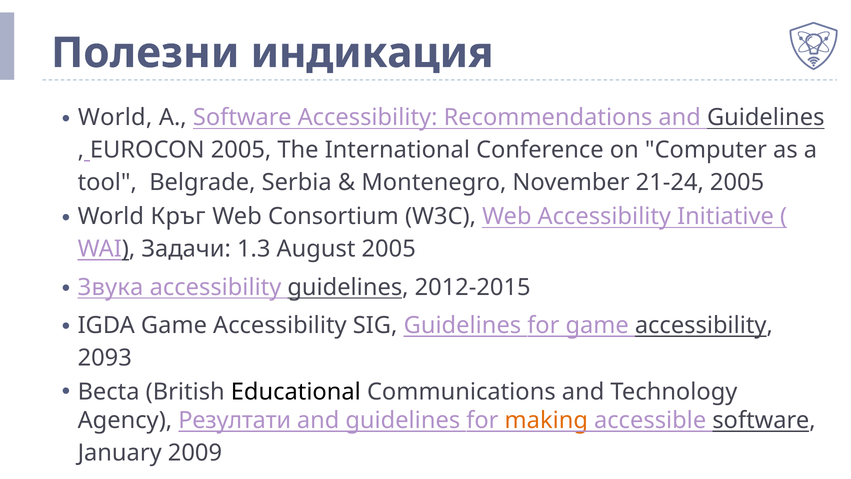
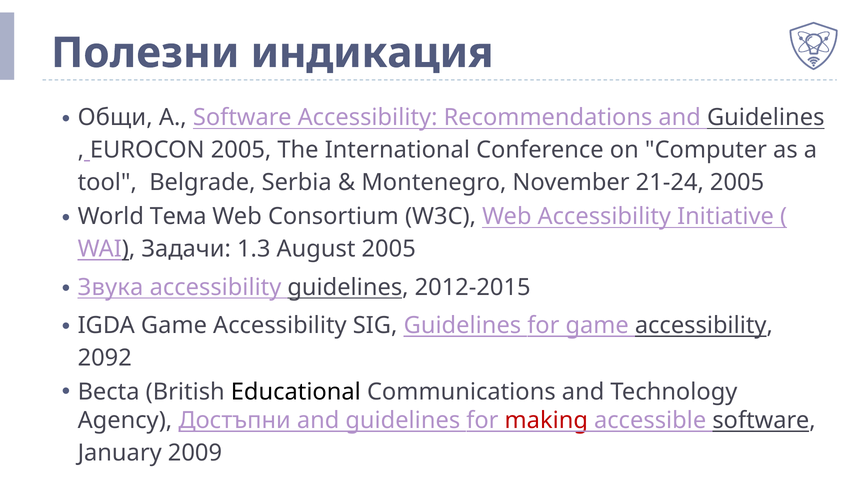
World: World -> Общи (115, 118)
Кръг: Кръг -> Тема (178, 216)
2093: 2093 -> 2092 (105, 358)
Резултати: Резултати -> Достъпни (235, 420)
making colour: orange -> red (546, 420)
